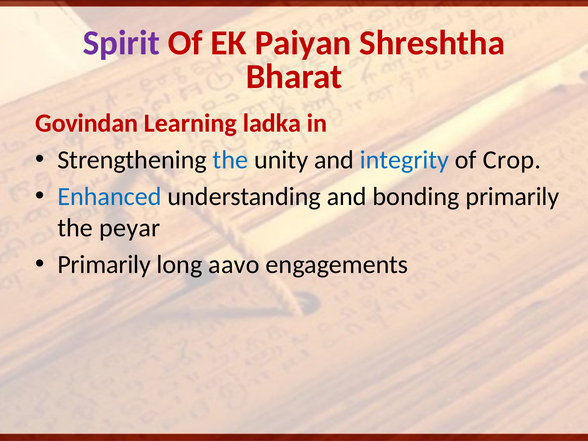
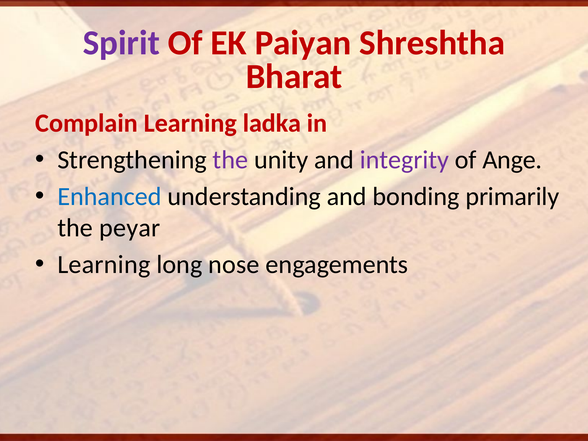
Govindan: Govindan -> Complain (87, 123)
the colour: blue -> purple (230, 160)
integrity colour: blue -> purple (404, 160)
Crop: Crop -> Ange (512, 160)
Primarily: Primarily -> Learning (104, 265)
aavo: aavo -> nose (234, 265)
